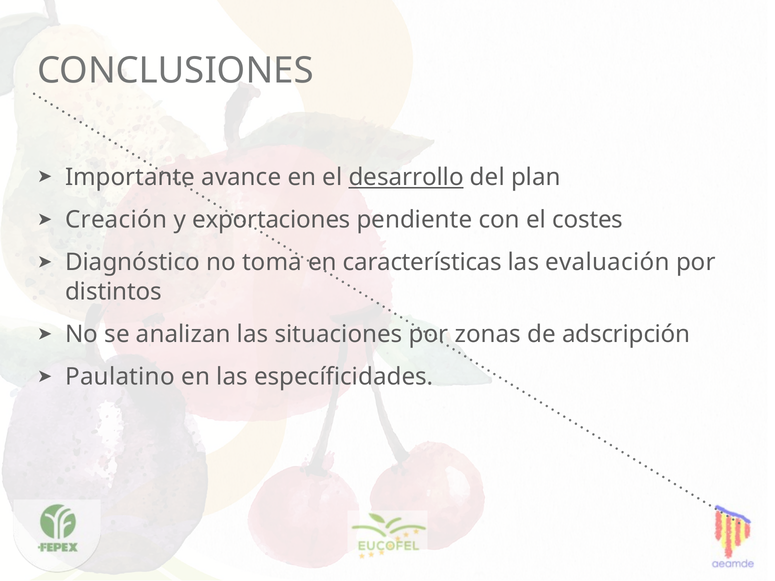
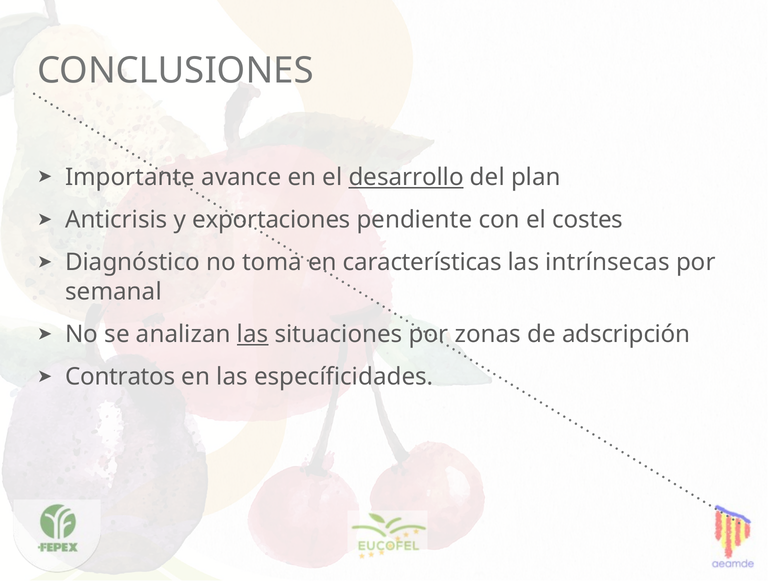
Creación: Creación -> Anticrisis (116, 220)
evaluación: evaluación -> intrínsecas (608, 263)
distintos: distintos -> semanal (113, 292)
las underline: none -> present (253, 334)
Paulatino: Paulatino -> Contratos (120, 377)
